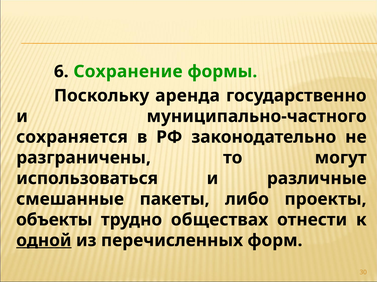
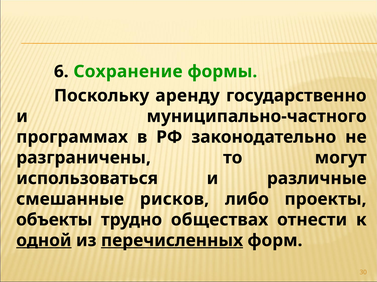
аренда: аренда -> аренду (188, 96)
сохраняется: сохраняется -> программах (72, 137)
пакеты: пакеты -> рисков (174, 200)
перечисленных underline: none -> present (172, 241)
